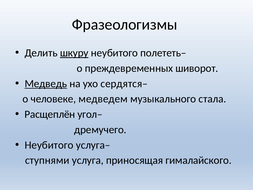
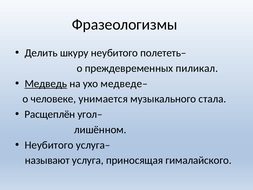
шкуру underline: present -> none (74, 53)
шиворот: шиворот -> пиликал (197, 68)
сердятся–: сердятся– -> медведе– (124, 83)
медведем: медведем -> унимается (103, 99)
дремучего: дремучего -> лишённом (100, 129)
ступнями: ступнями -> называют (47, 160)
